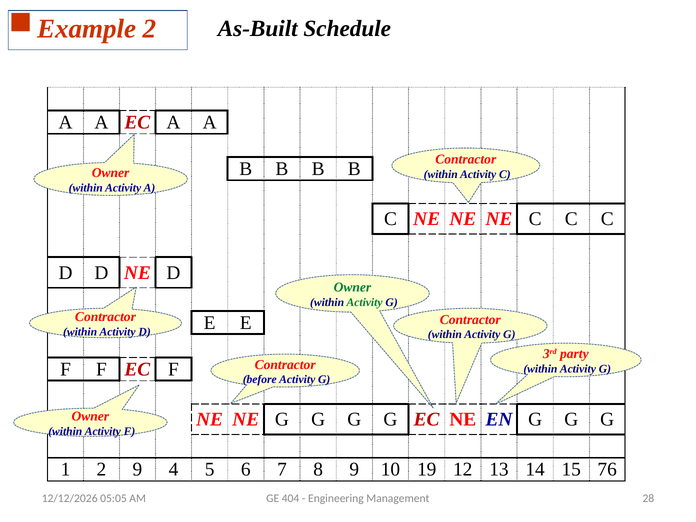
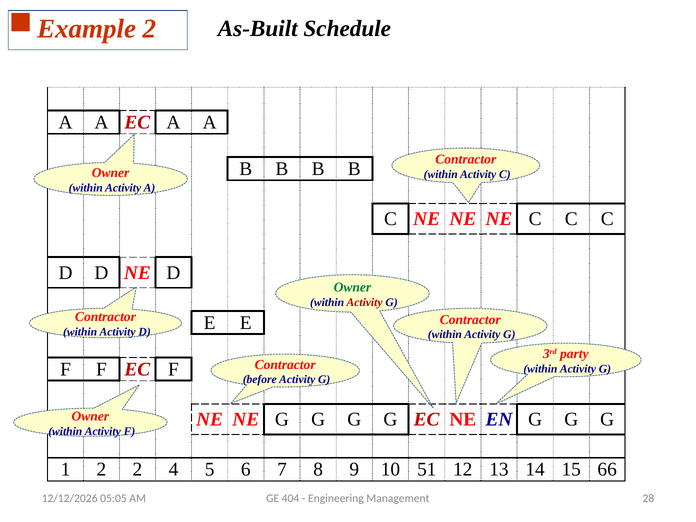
Activity colour: green -> red (365, 302)
2 9: 9 -> 2 (137, 469)
19: 19 -> 51 (427, 469)
76: 76 -> 66 (607, 469)
